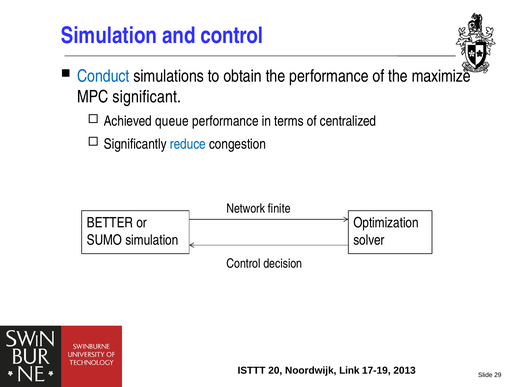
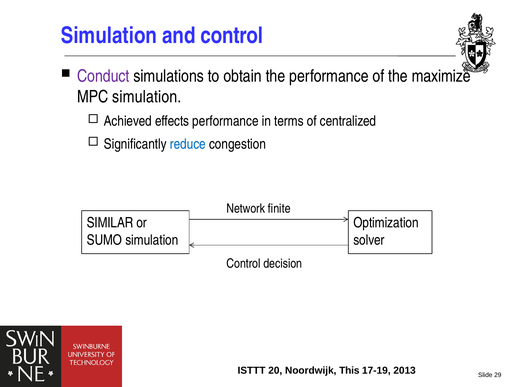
Conduct colour: blue -> purple (103, 76)
MPC significant: significant -> simulation (147, 97)
queue: queue -> effects (172, 121)
BETTER: BETTER -> SIMILAR (110, 223)
Link: Link -> This (349, 370)
